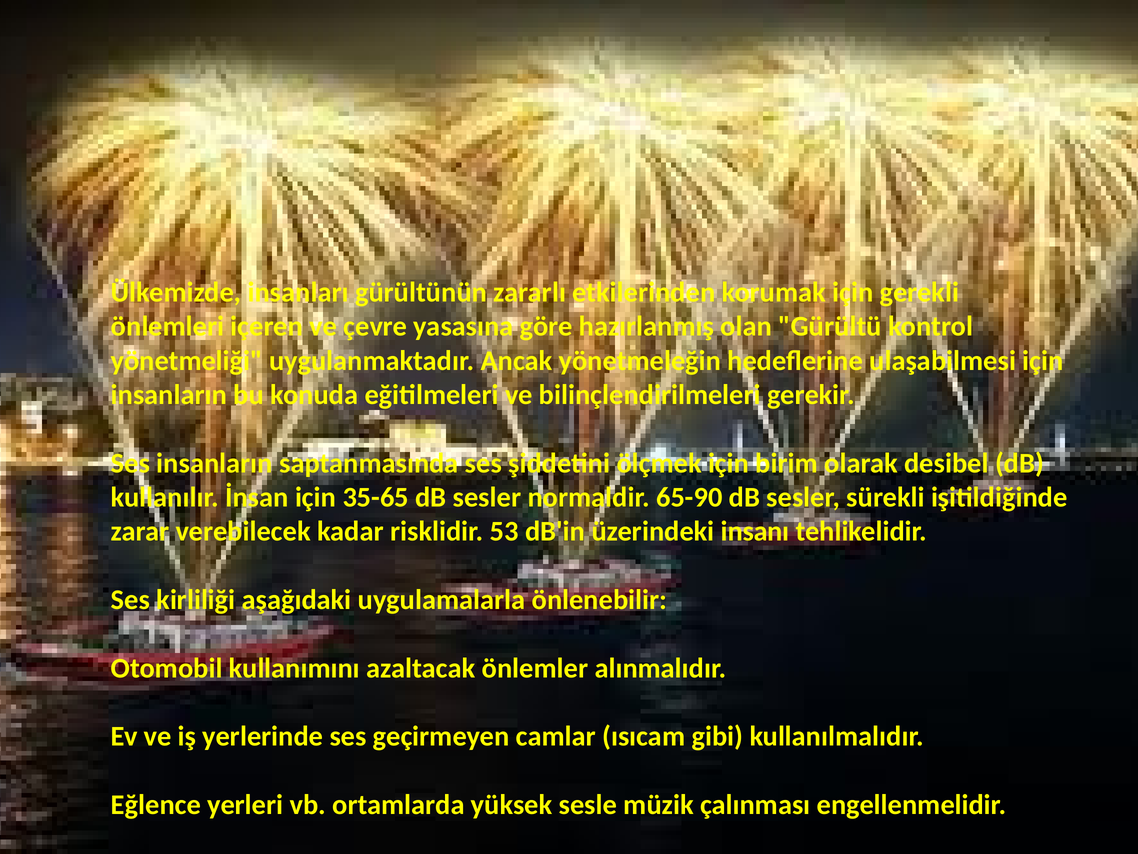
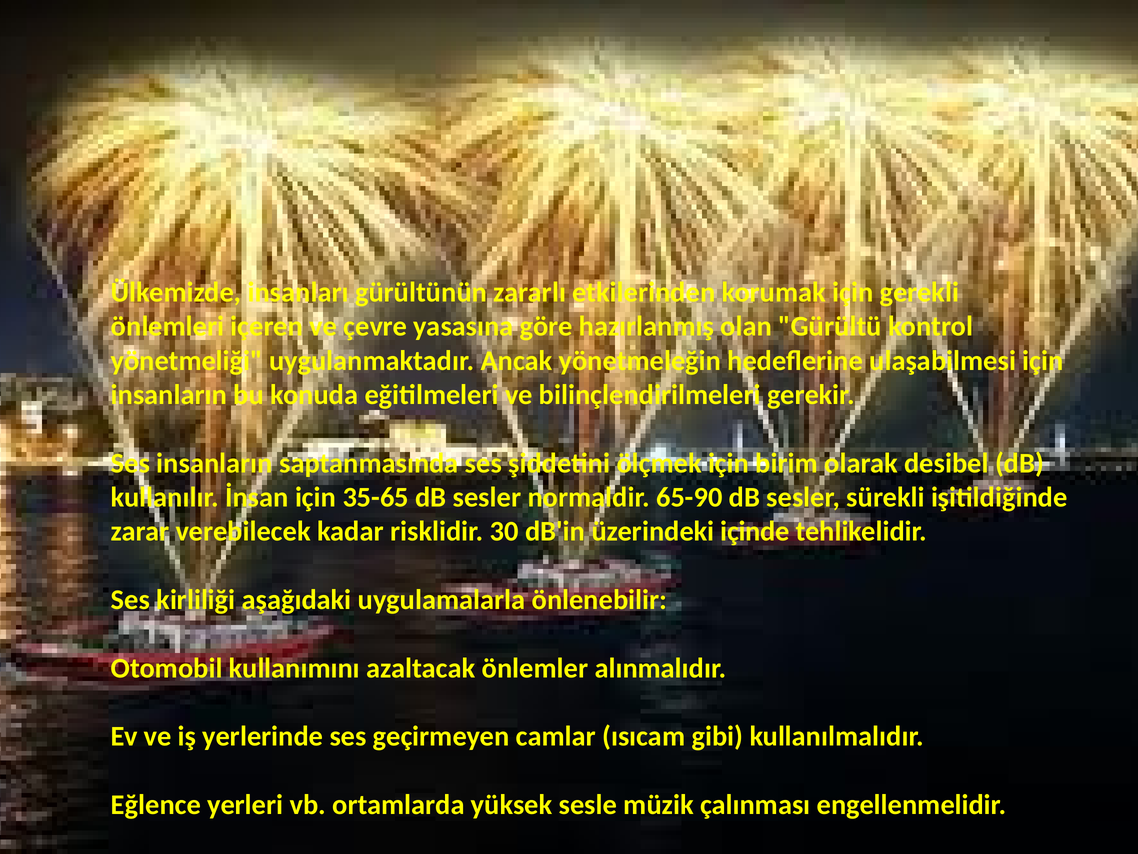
53: 53 -> 30 (504, 531)
insanı: insanı -> içinde (755, 531)
